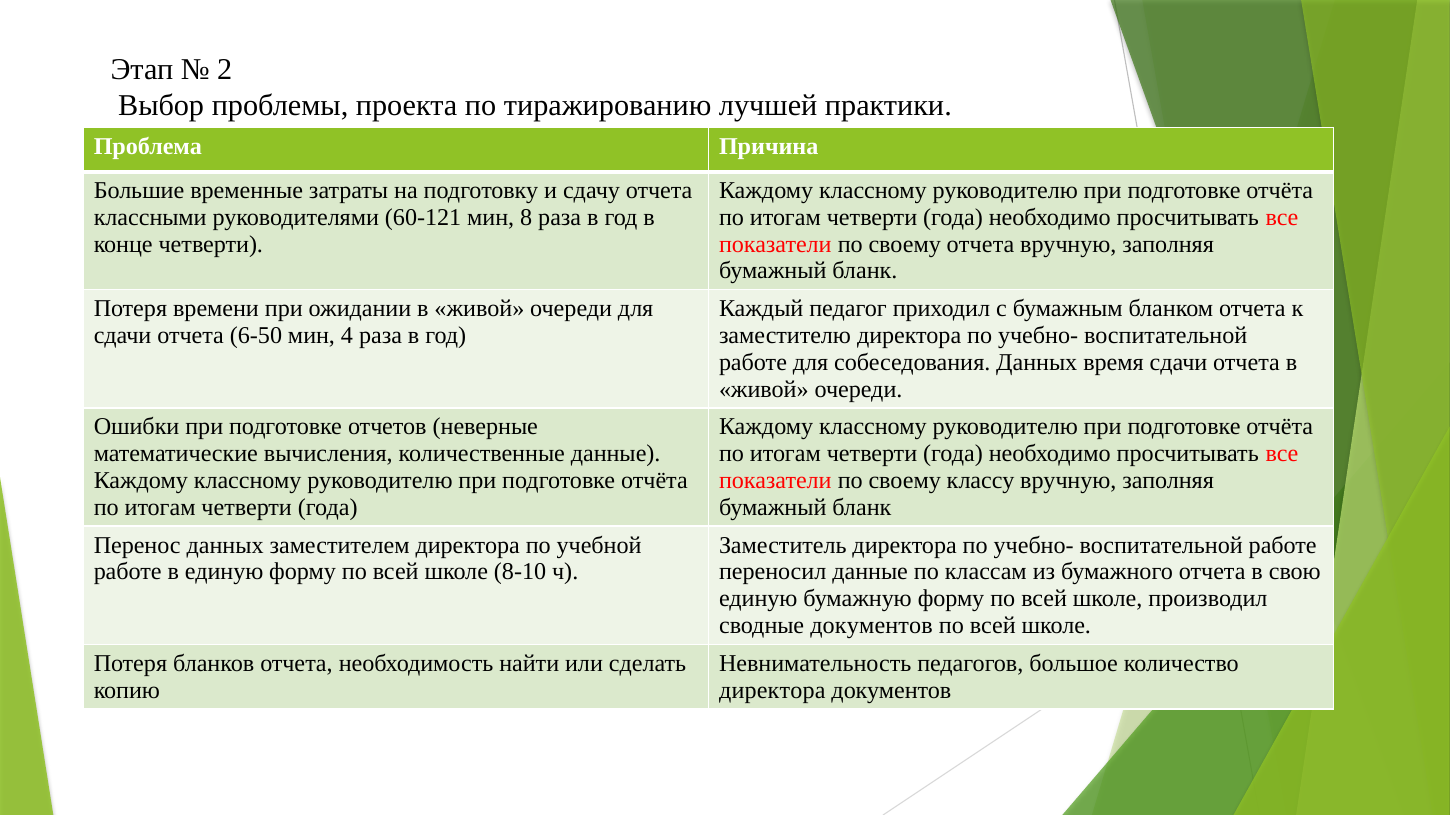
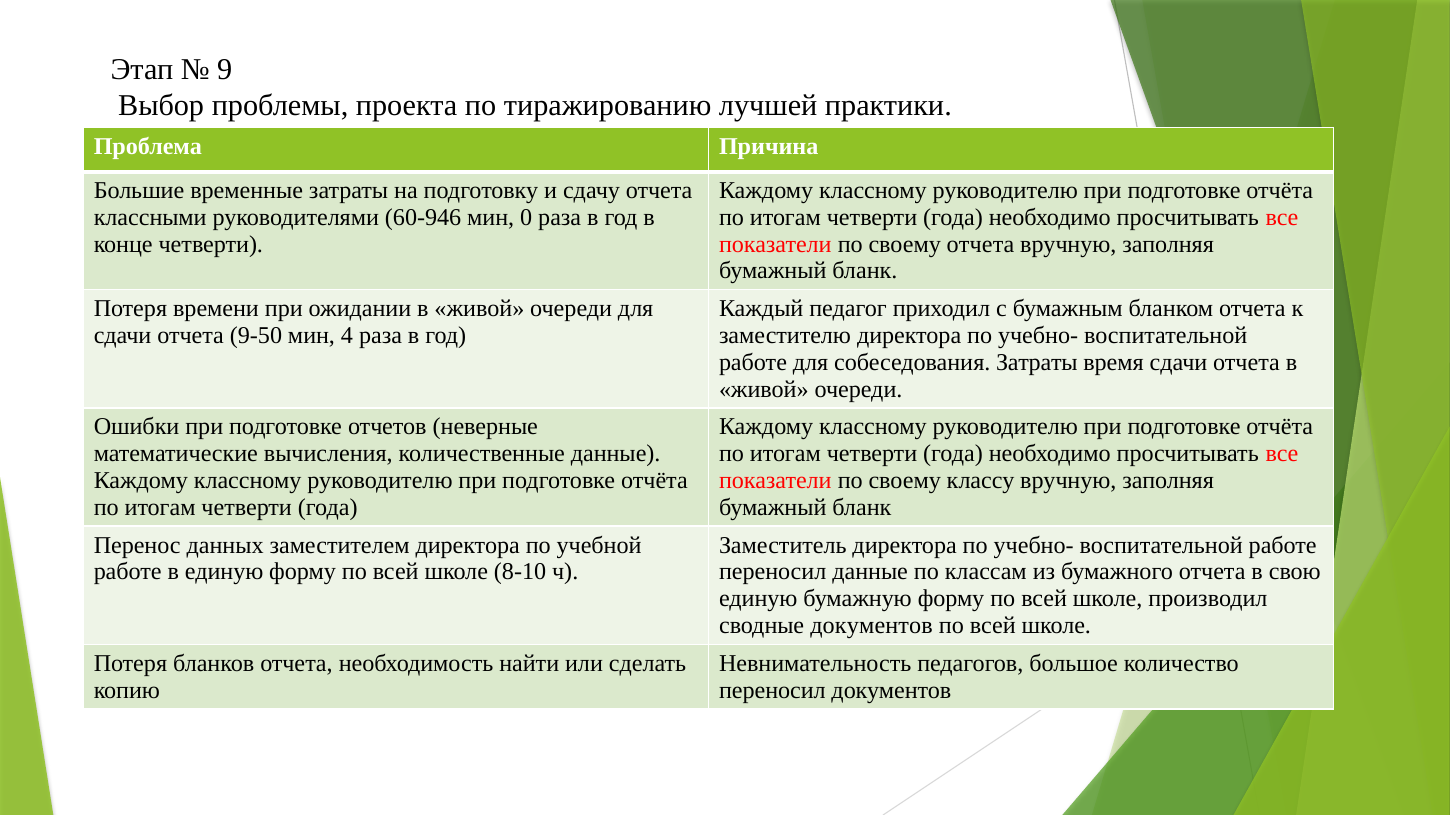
2: 2 -> 9 (225, 69)
60-121: 60-121 -> 60-946 (423, 218)
8: 8 -> 0 (526, 218)
6-50: 6-50 -> 9-50 (256, 336)
собеседования Данных: Данных -> Затраты (1037, 363)
директора: директора -> переносил (772, 691)
